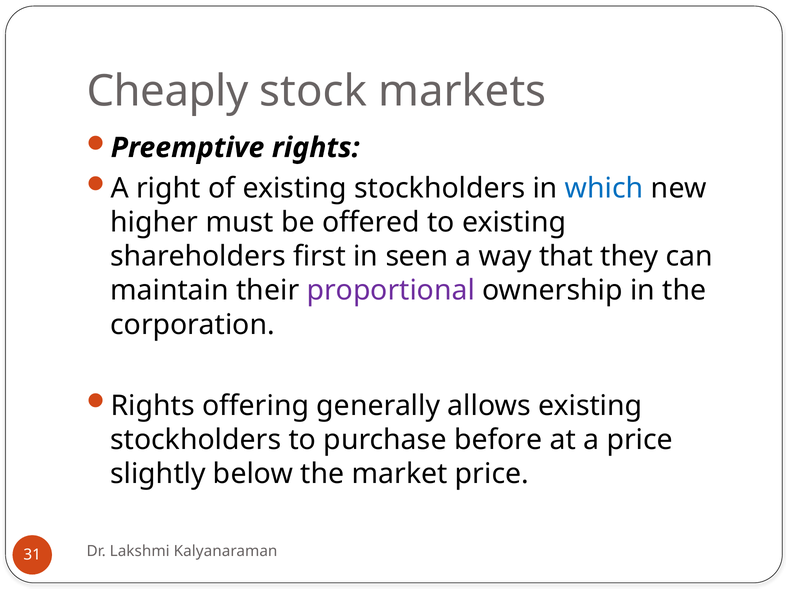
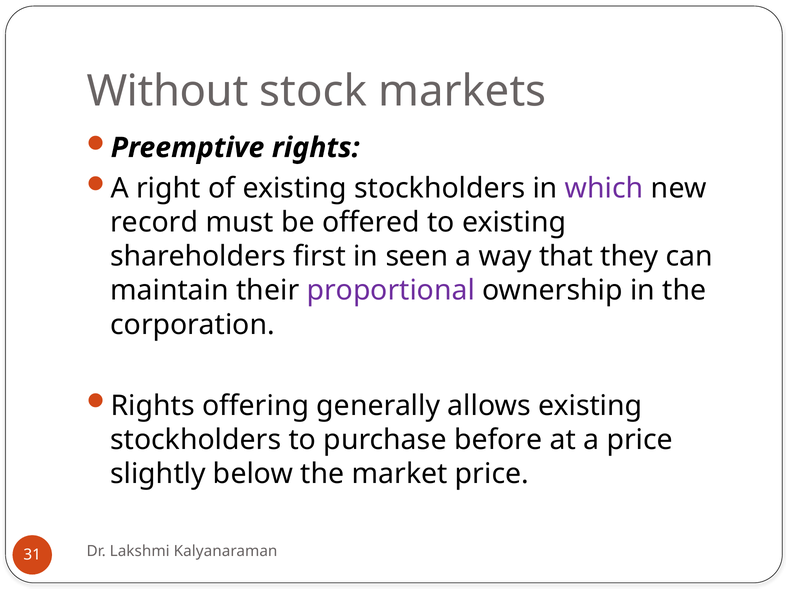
Cheaply: Cheaply -> Without (167, 91)
which colour: blue -> purple (604, 188)
higher: higher -> record (154, 222)
